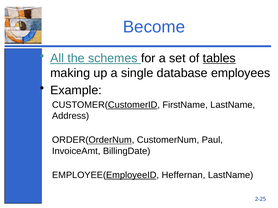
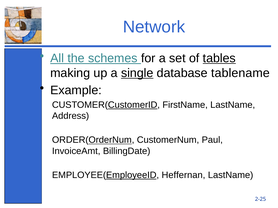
Become: Become -> Network (154, 27)
single underline: none -> present (137, 73)
employees: employees -> tablename (241, 73)
